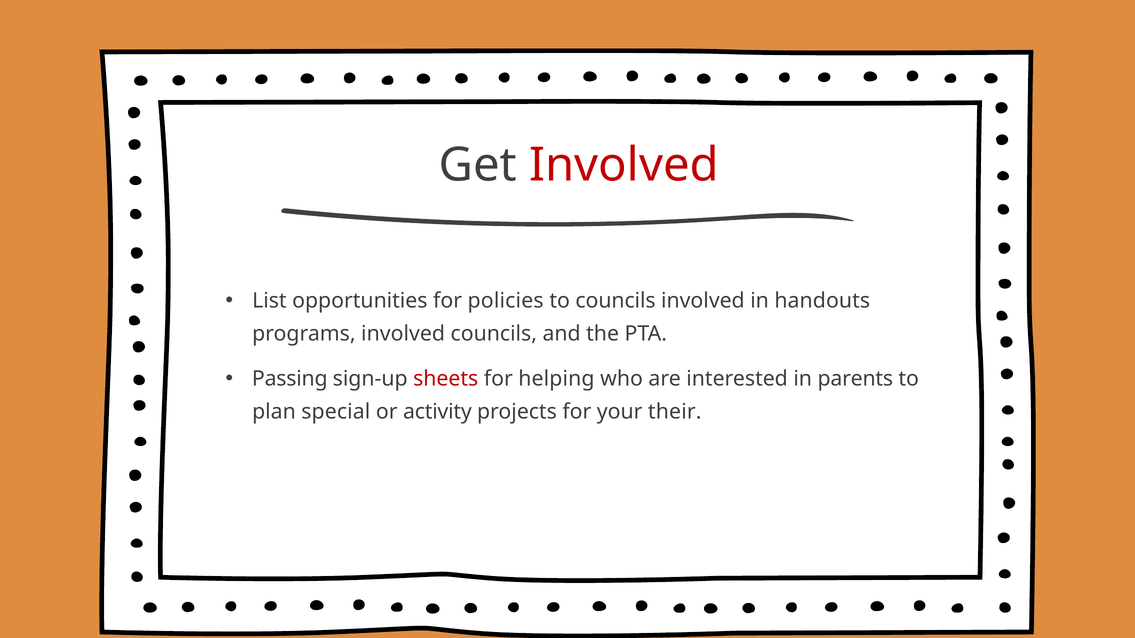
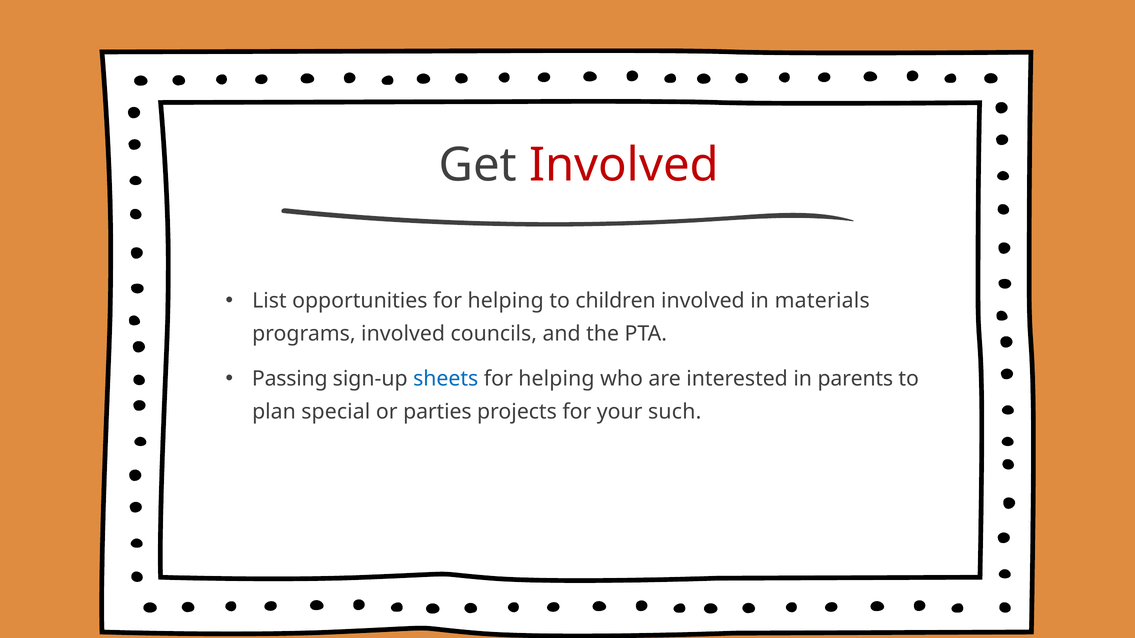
opportunities for policies: policies -> helping (506, 301)
to councils: councils -> children (616, 301)
handouts: handouts -> materials (822, 301)
sheets colour: red -> blue (446, 379)
activity: activity -> parties (437, 412)
their: their -> such (675, 412)
